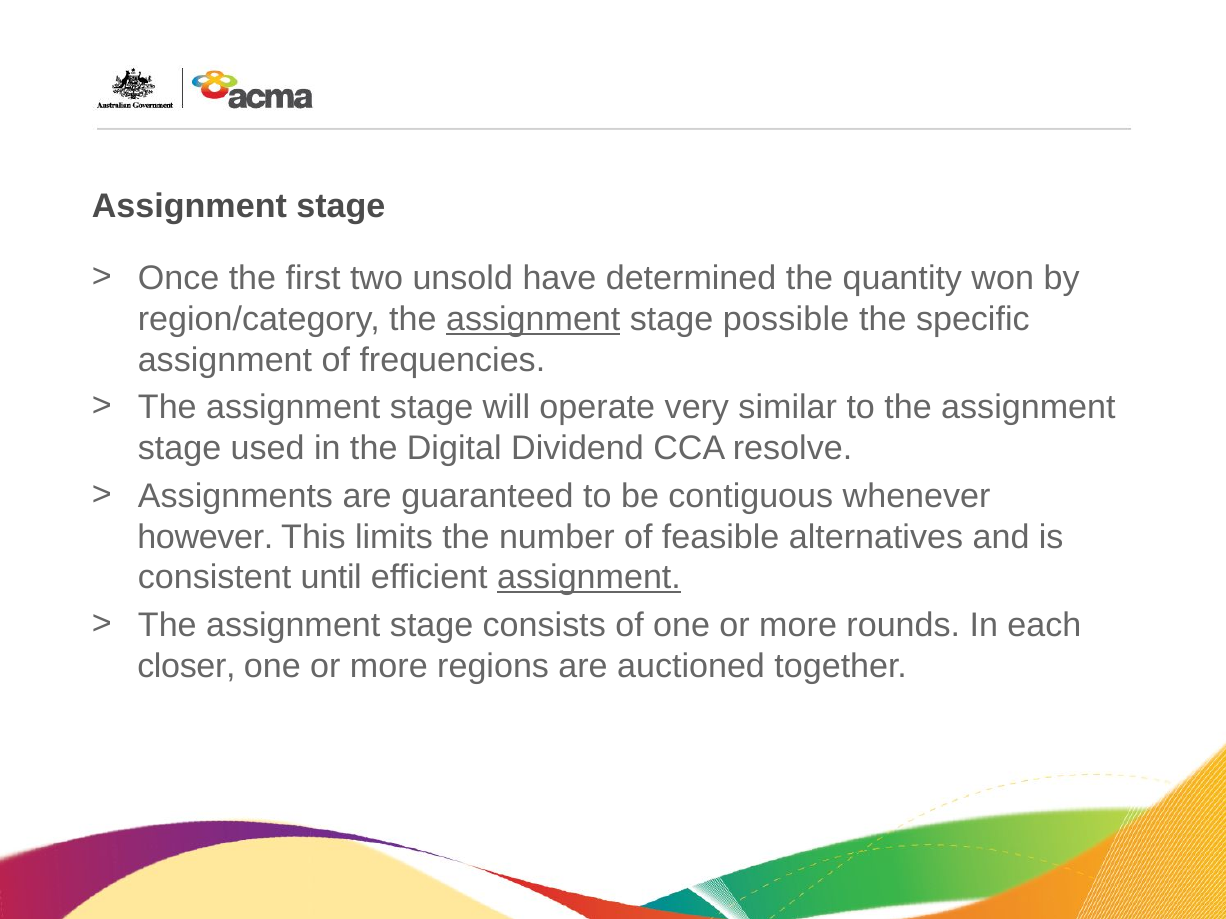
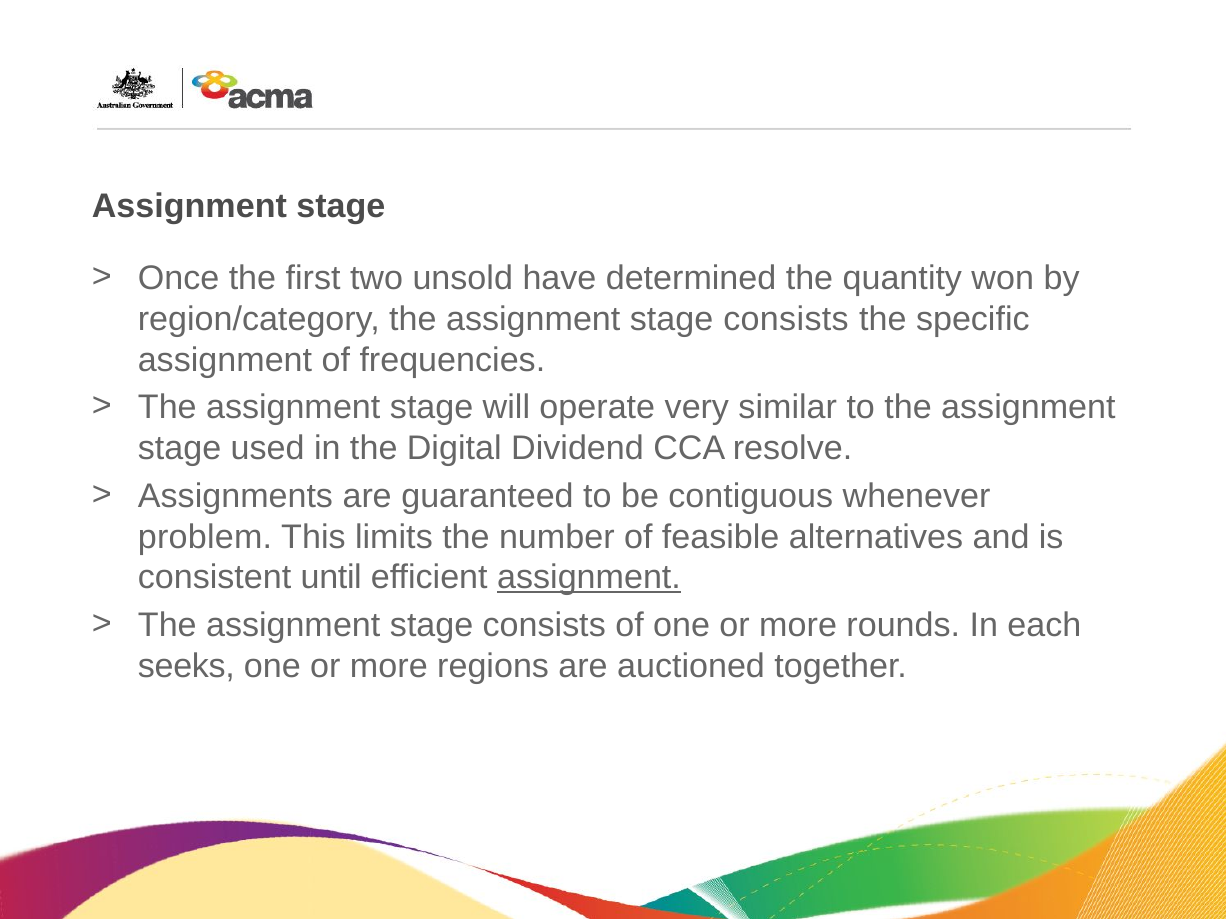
assignment underline: present -> none (533, 319)
possible: possible -> consists (786, 319)
however: however -> problem (205, 537)
closer: closer -> seeks (186, 667)
